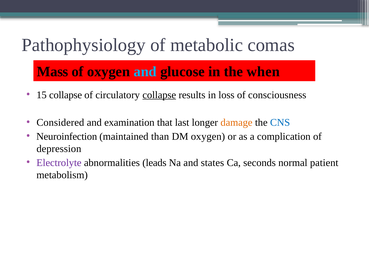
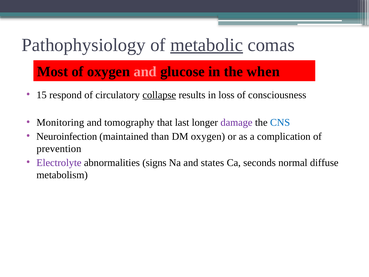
metabolic underline: none -> present (207, 45)
Mass: Mass -> Most (53, 72)
and colour: light blue -> pink (145, 72)
15 collapse: collapse -> respond (66, 95)
Considered: Considered -> Monitoring (60, 122)
examination: examination -> tomography (129, 122)
damage colour: orange -> purple (237, 122)
depression: depression -> prevention (59, 149)
leads: leads -> signs (154, 162)
patient: patient -> diffuse (324, 162)
